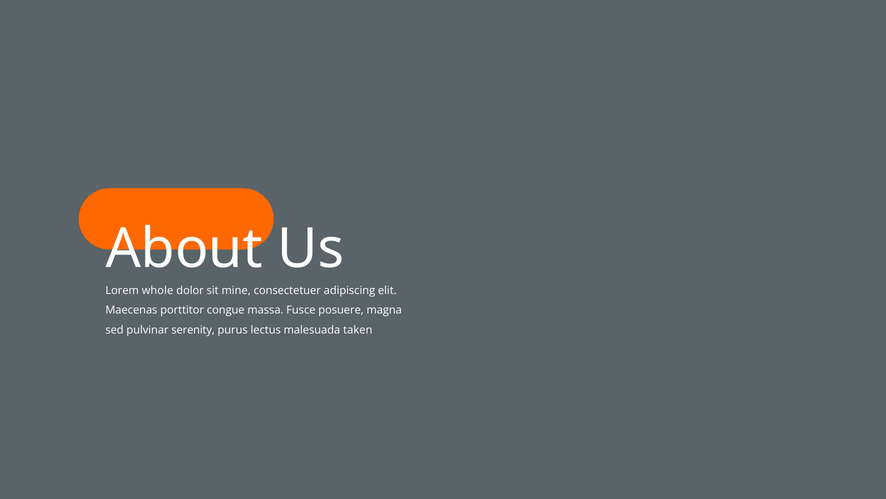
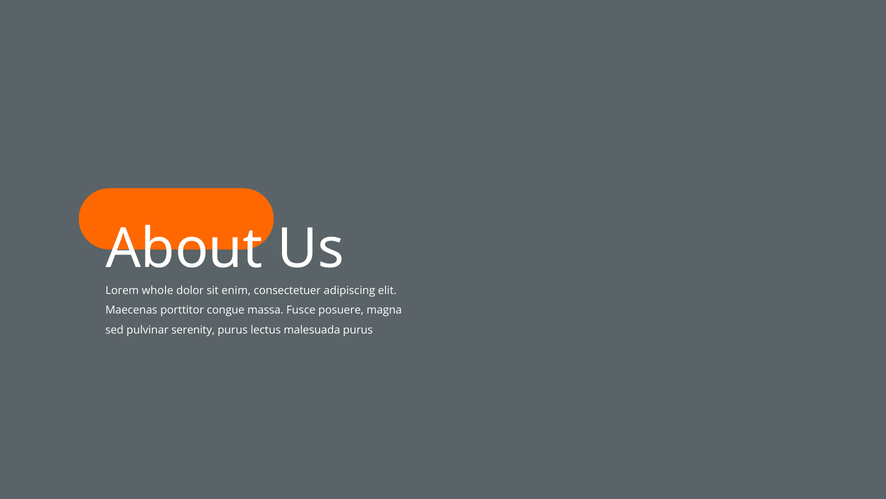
mine: mine -> enim (236, 290)
malesuada taken: taken -> purus (358, 330)
